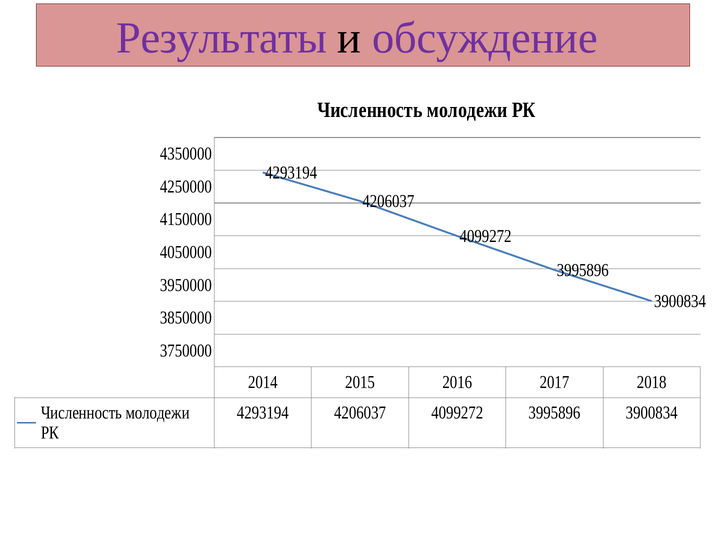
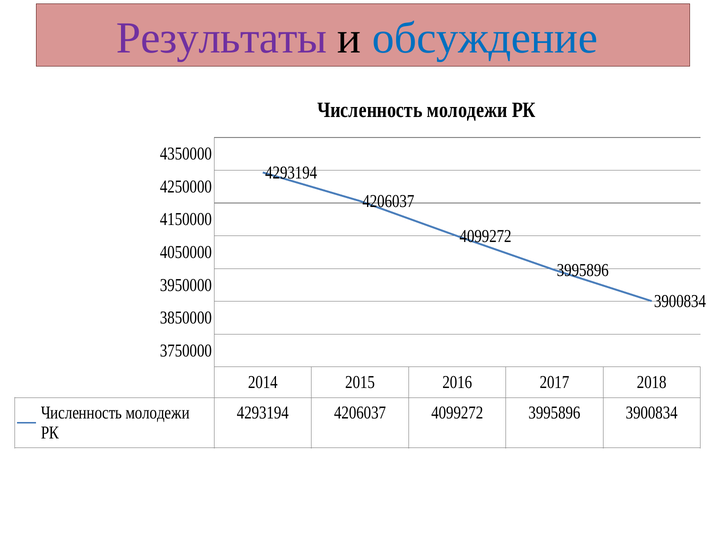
обсуждение colour: purple -> blue (485, 38)
